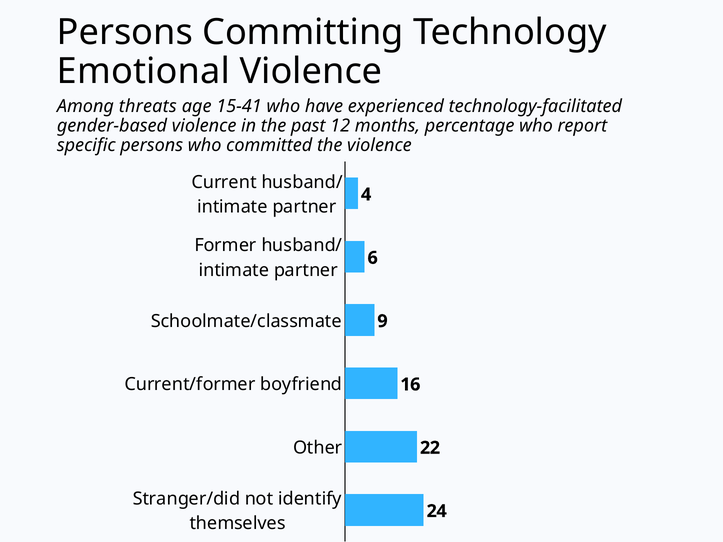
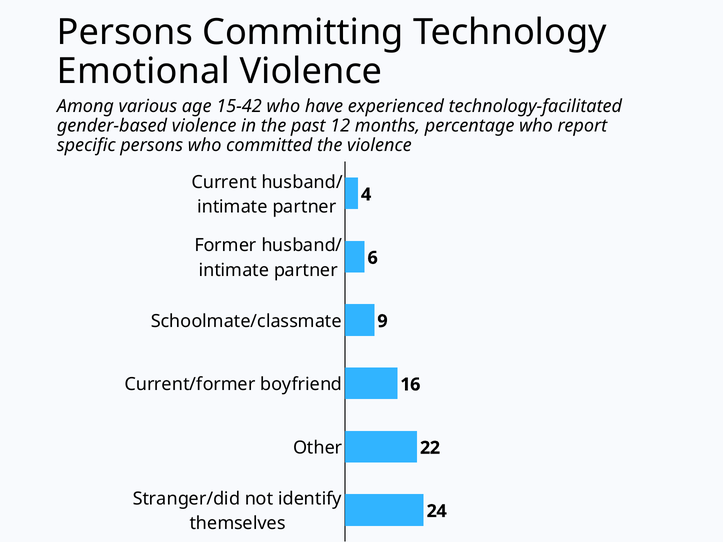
threats: threats -> various (148, 106)
15-41: 15-41 -> 15-42 (239, 106)
